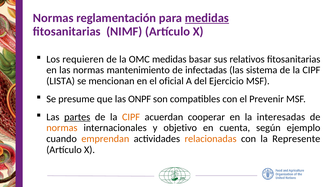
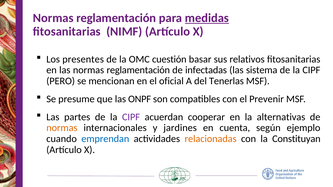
requieren: requieren -> presentes (83, 59)
OMC medidas: medidas -> cuestión (169, 59)
las normas mantenimiento: mantenimiento -> reglamentación (138, 70)
LISTA: LISTA -> PERO (61, 81)
Ejercicio: Ejercicio -> Tenerlas (226, 81)
partes underline: present -> none (77, 117)
CIPF colour: orange -> purple (131, 117)
interesadas: interesadas -> alternativas (281, 117)
objetivo: objetivo -> jardines (180, 128)
emprendan colour: orange -> blue (105, 139)
Represente: Represente -> Constituyan (296, 139)
